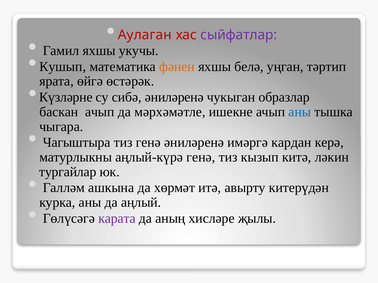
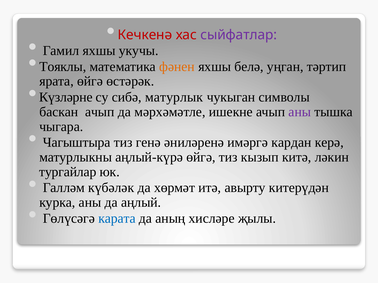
Аулаган: Аулаган -> Кечкенә (145, 35)
Кушып: Кушып -> Тояклы (63, 67)
сибә әниләренә: әниләренә -> матурлык (174, 97)
образлар: образлар -> символы (284, 97)
аны colour: blue -> purple (300, 112)
аңлый-күрә генә: генә -> өйгә (201, 157)
ашкына: ашкына -> күбәләк (111, 188)
карата colour: purple -> blue (117, 219)
